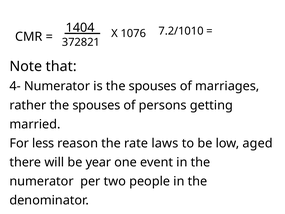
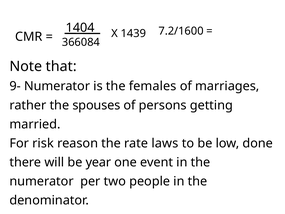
7.2/1010: 7.2/1010 -> 7.2/1600 (181, 31)
1076: 1076 -> 1439 (133, 33)
372821: 372821 -> 366084 (81, 42)
4-: 4- -> 9- (15, 86)
is the spouses: spouses -> females (153, 86)
less: less -> risk (43, 143)
aged: aged -> done (258, 143)
